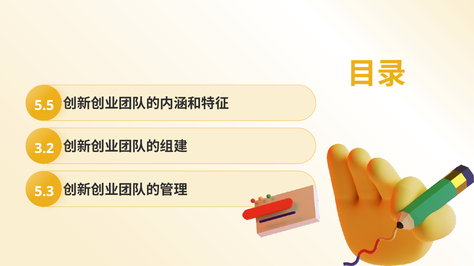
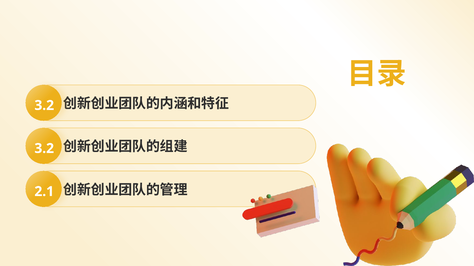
5.5: 5.5 -> 3.2 (44, 106)
5.3: 5.3 -> 2.1 (44, 192)
